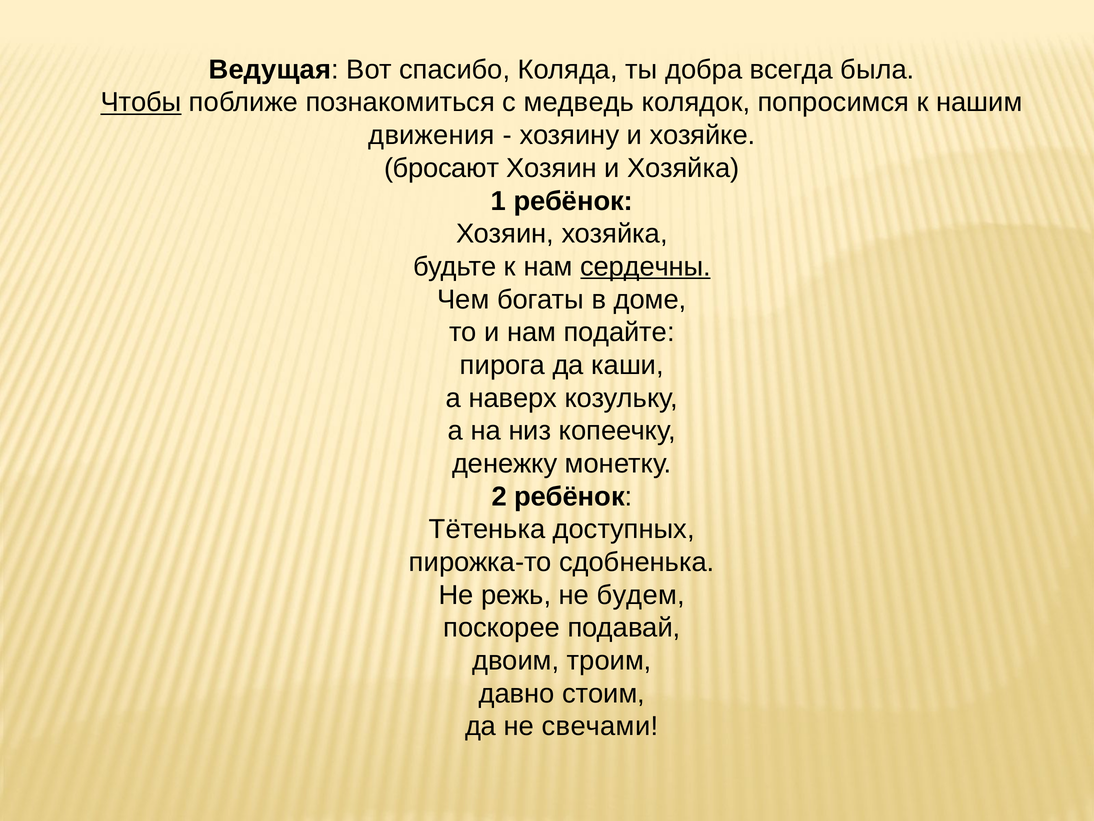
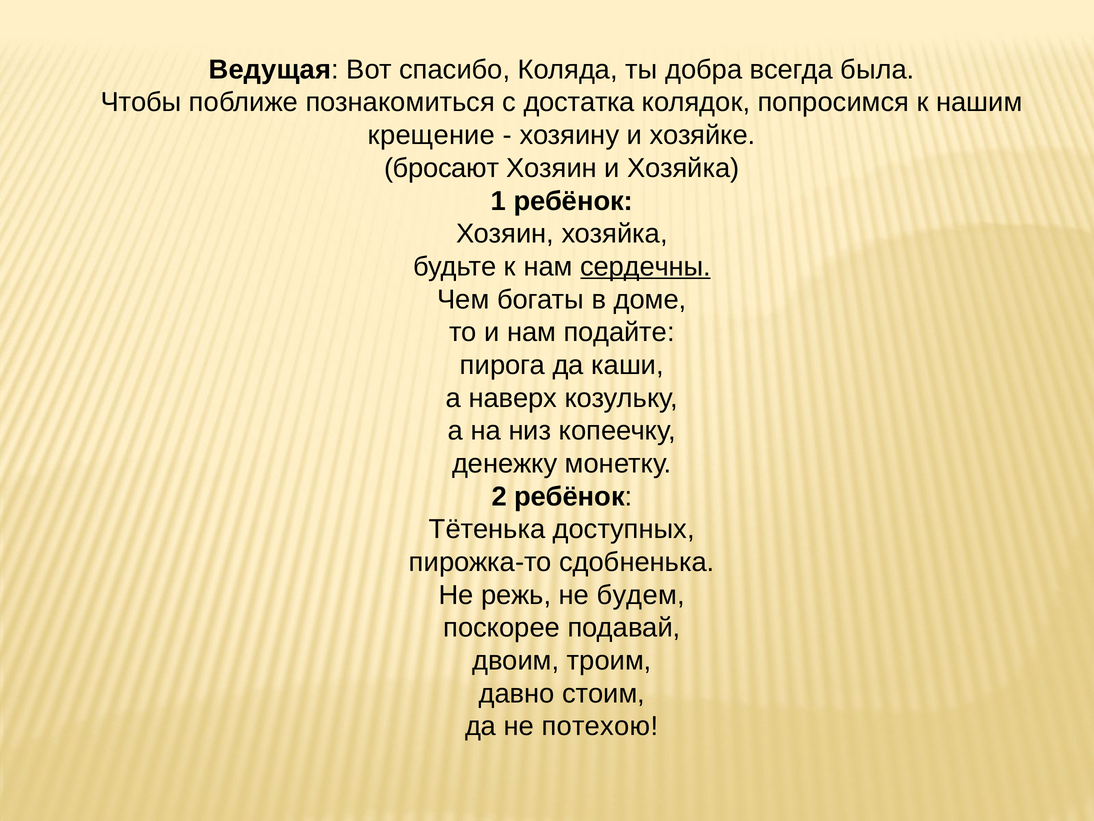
Чтобы underline: present -> none (141, 102)
медведь: медведь -> достатка (579, 102)
движения: движения -> крещение (432, 135)
свечами: свечами -> потехою (600, 726)
